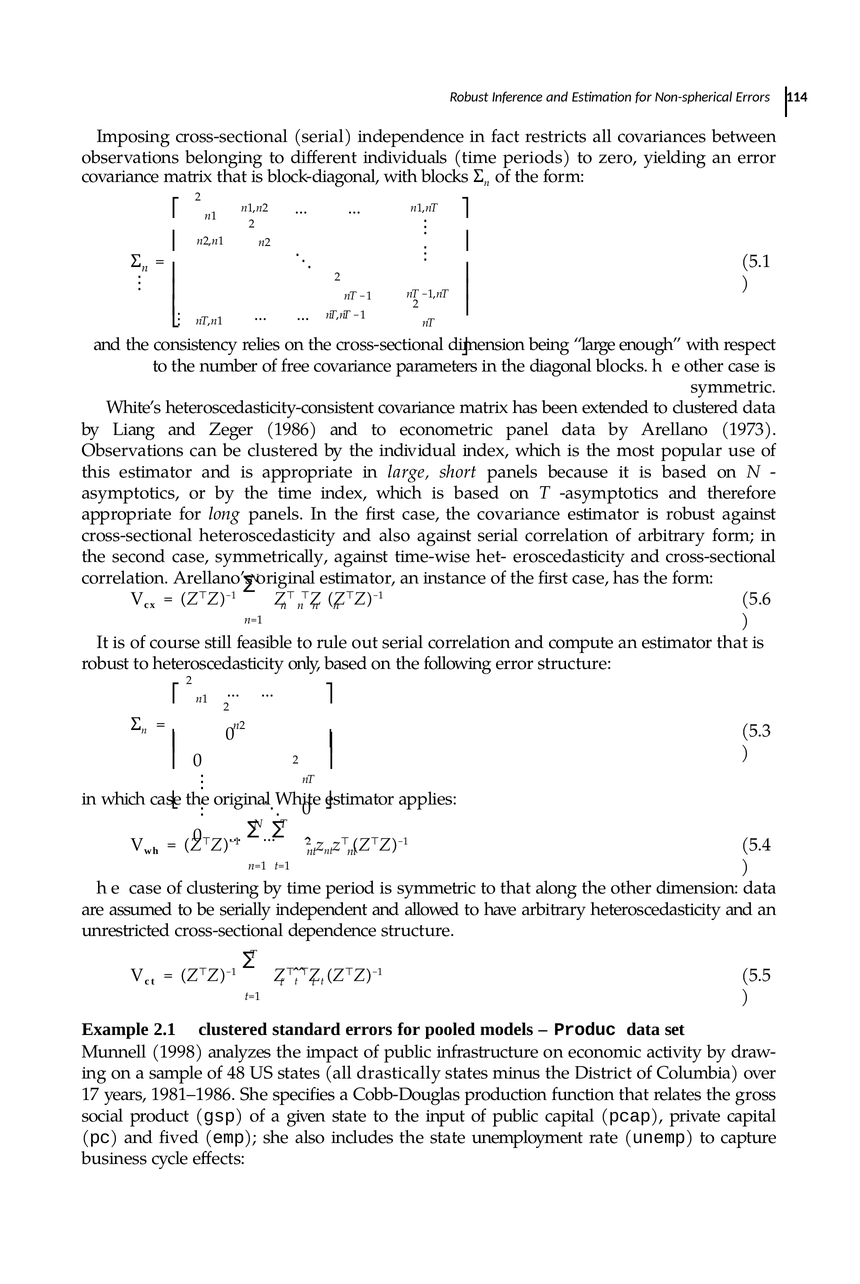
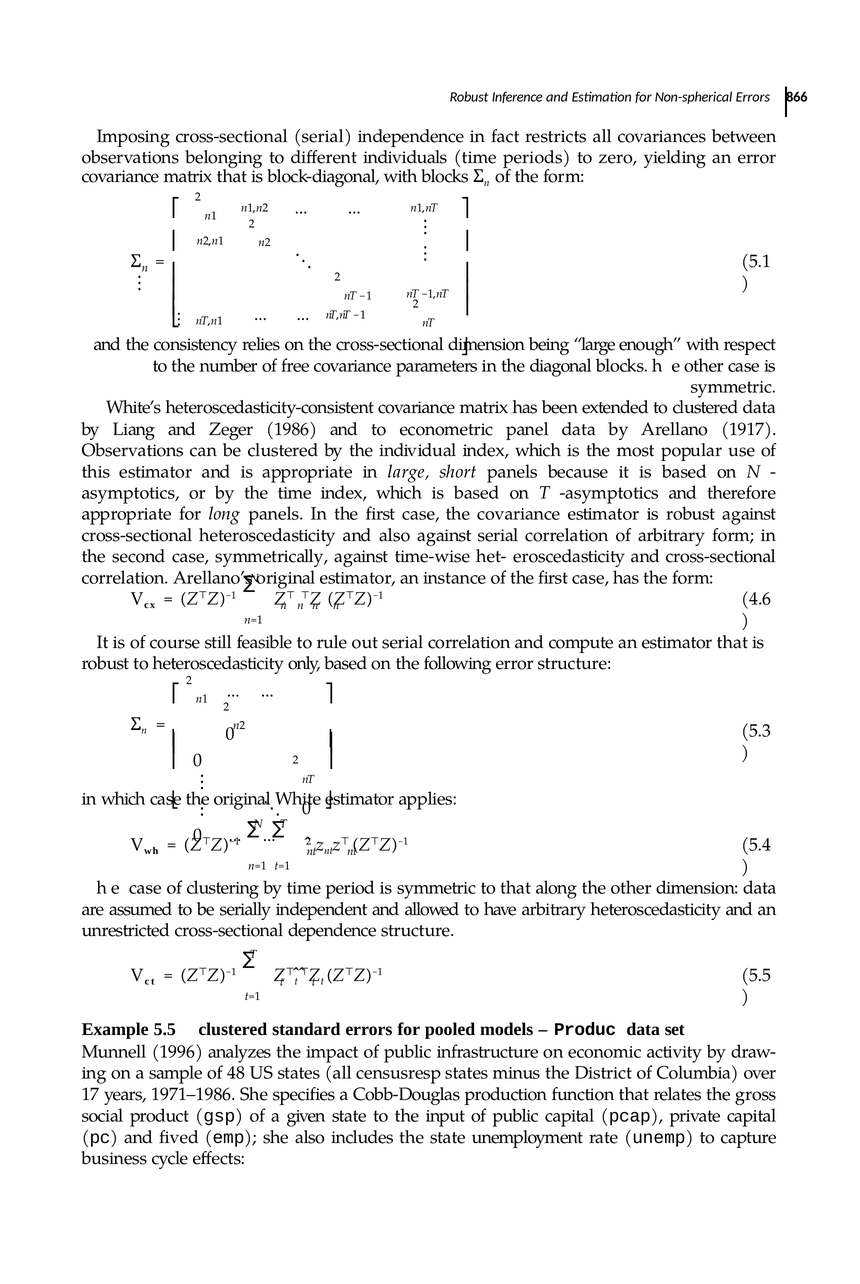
114: 114 -> 866 (797, 97)
1973: 1973 -> 1917 (749, 429)
5.6: 5.6 -> 4.6 (756, 599)
Example 2.1: 2.1 -> 5.5 (165, 1030)
1998: 1998 -> 1996 (177, 1052)
drastically: drastically -> censusresp (399, 1074)
1981–1986: 1981–1986 -> 1971–1986 (194, 1095)
